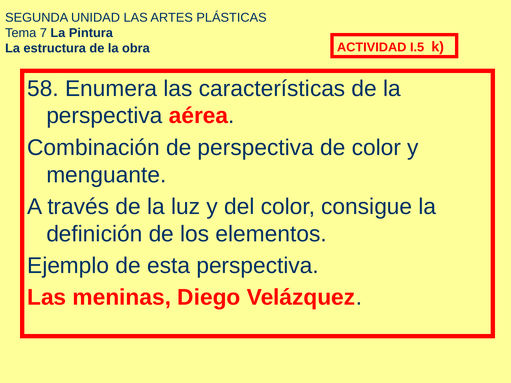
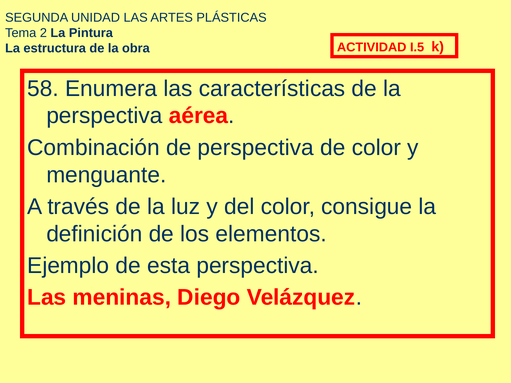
7: 7 -> 2 (43, 33)
